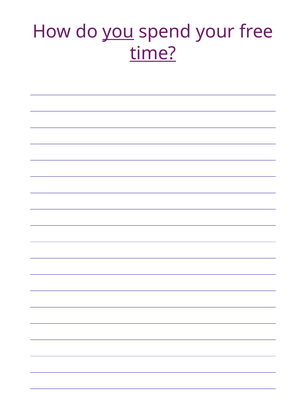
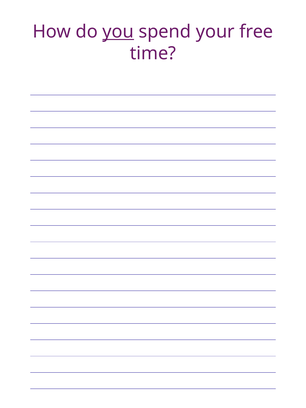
time underline: present -> none (153, 54)
